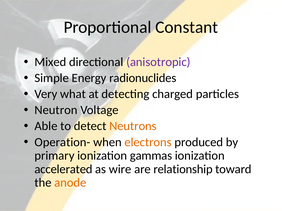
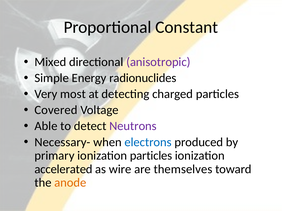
what: what -> most (73, 94)
Neutron: Neutron -> Covered (56, 110)
Neutrons colour: orange -> purple (133, 126)
Operation-: Operation- -> Necessary- (62, 142)
electrons colour: orange -> blue (148, 142)
ionization gammas: gammas -> particles (151, 156)
relationship: relationship -> themselves (183, 170)
